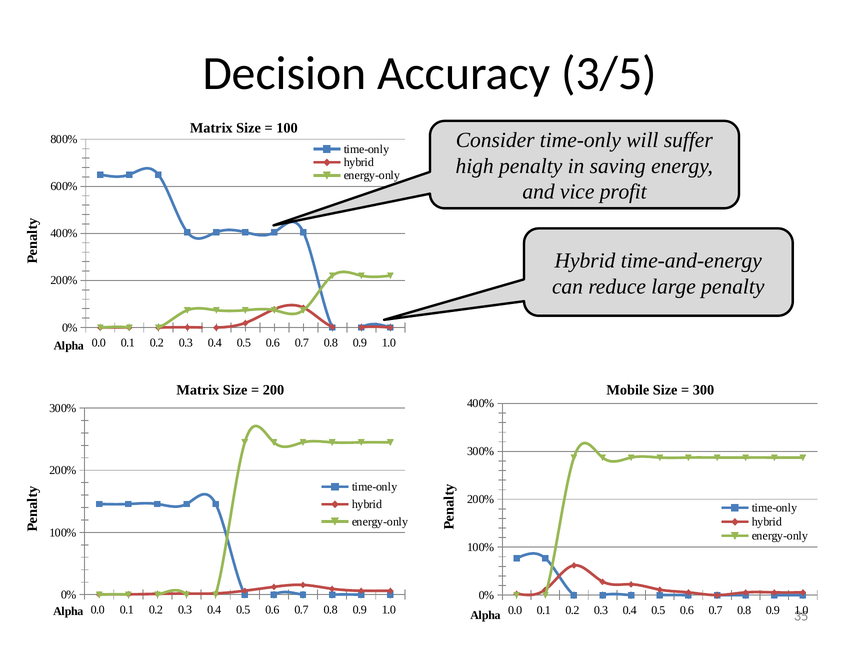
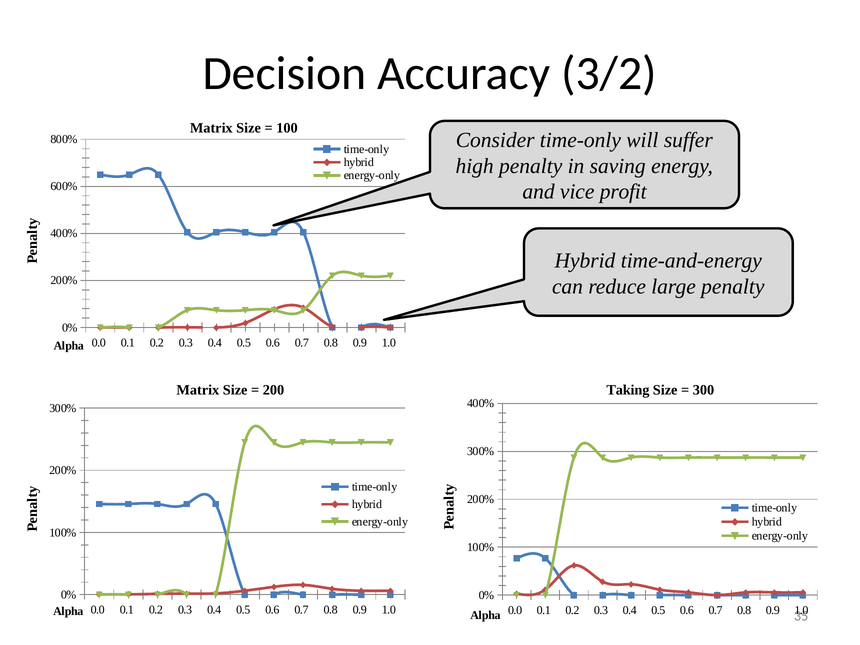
3/5: 3/5 -> 3/2 (609, 73)
Mobile: Mobile -> Taking (628, 390)
